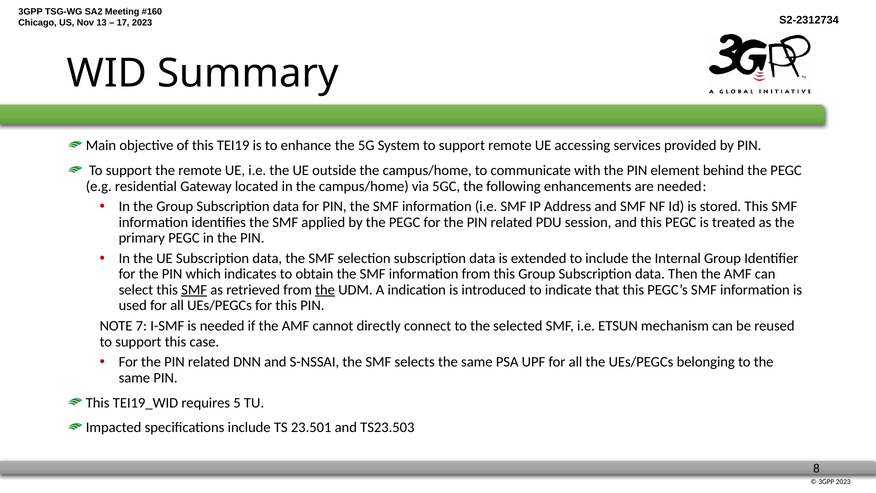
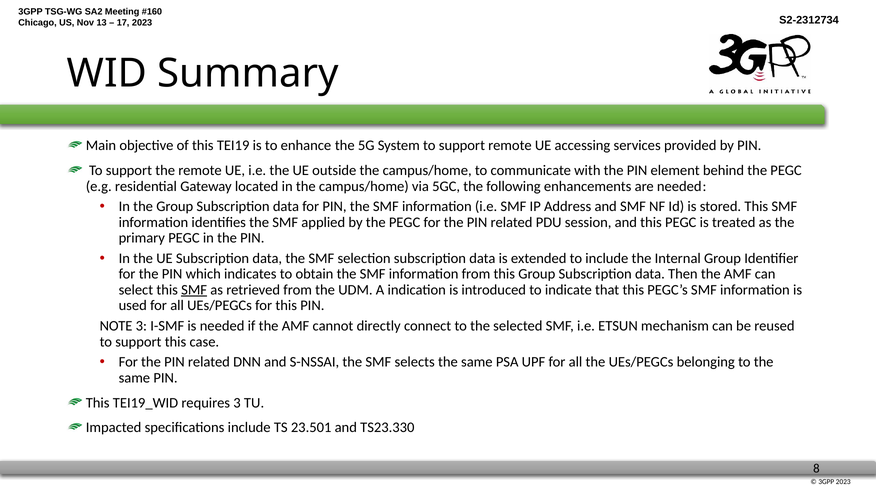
the underline: present -> none (325, 290)
NOTE 7: 7 -> 3 (141, 326)
requires 5: 5 -> 3 (237, 402)
TS23.503: TS23.503 -> TS23.330 (387, 427)
